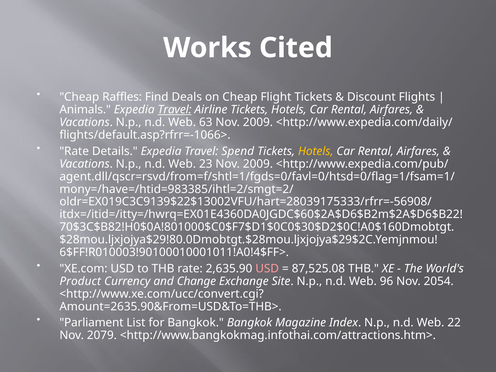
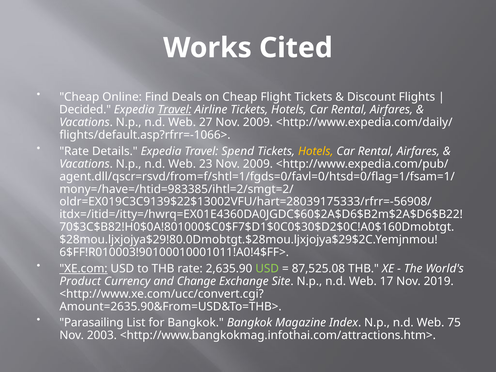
Raffles: Raffles -> Online (122, 97)
Animals: Animals -> Decided (85, 110)
63: 63 -> 27 (206, 122)
XE.com underline: none -> present (83, 269)
USD colour: pink -> light green (267, 269)
96: 96 -> 17 (387, 281)
2054: 2054 -> 2019 (439, 281)
Parliament: Parliament -> Parasailing (91, 323)
22: 22 -> 75 (454, 323)
2079: 2079 -> 2003 (102, 335)
